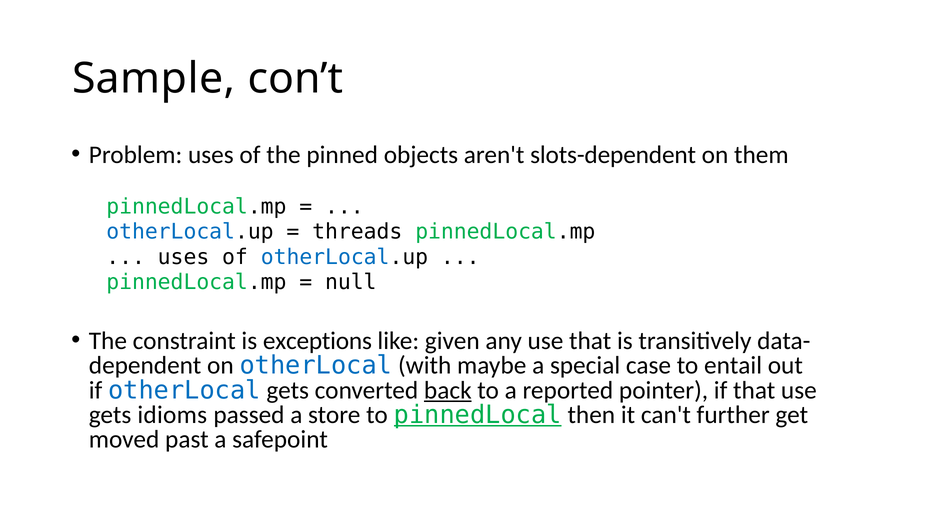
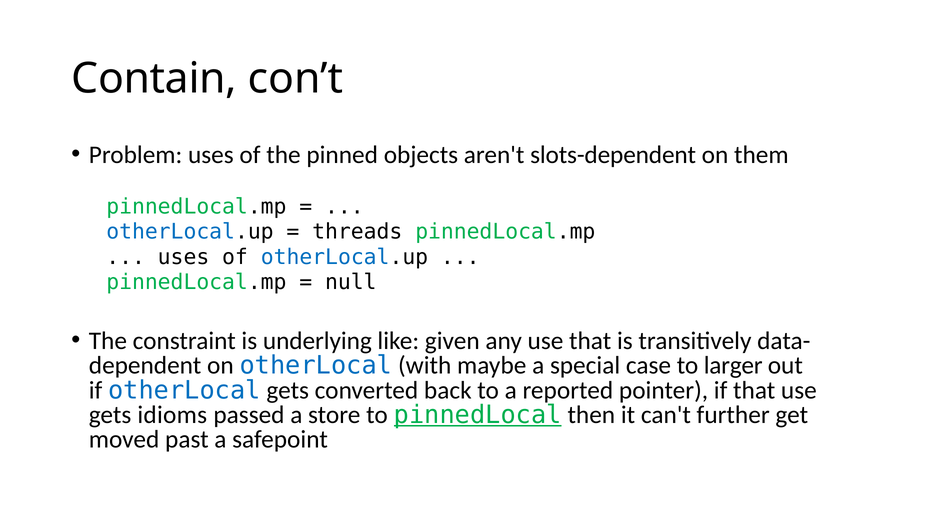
Sample: Sample -> Contain (154, 79)
exceptions: exceptions -> underlying (317, 341)
entail: entail -> larger (733, 366)
back underline: present -> none (448, 390)
